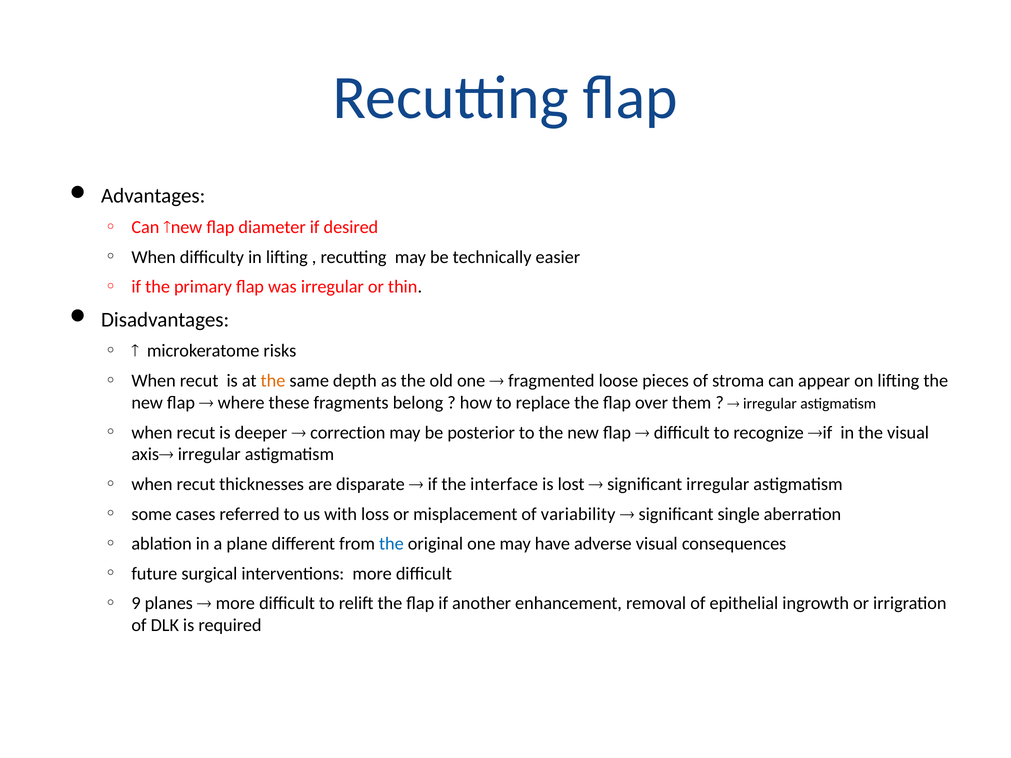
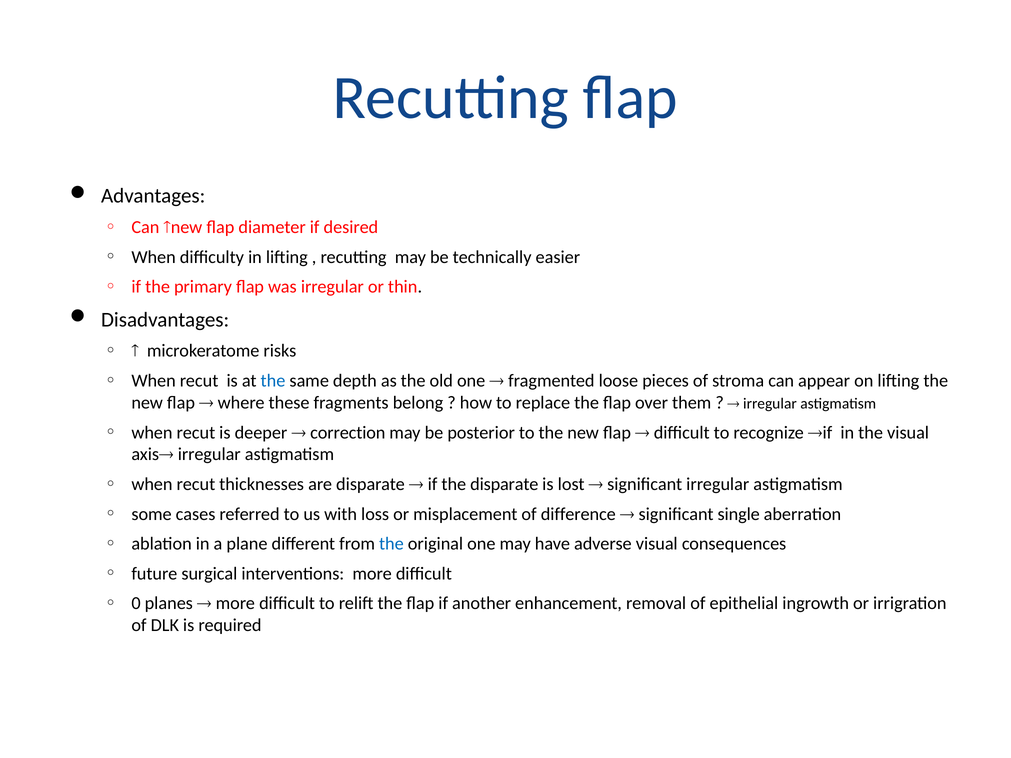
the colour: orange -> blue (273, 381)
the interface: interface -> disparate (504, 484)
variability: variability -> difference (578, 514)
9: 9 -> 0 (136, 604)
